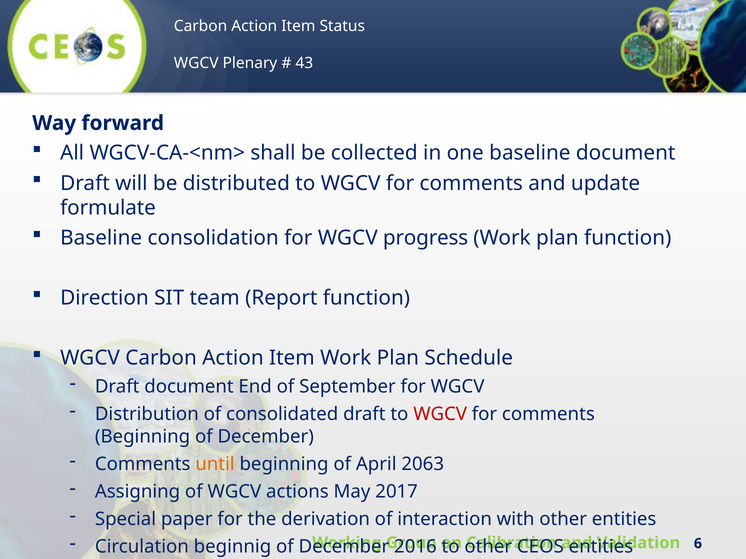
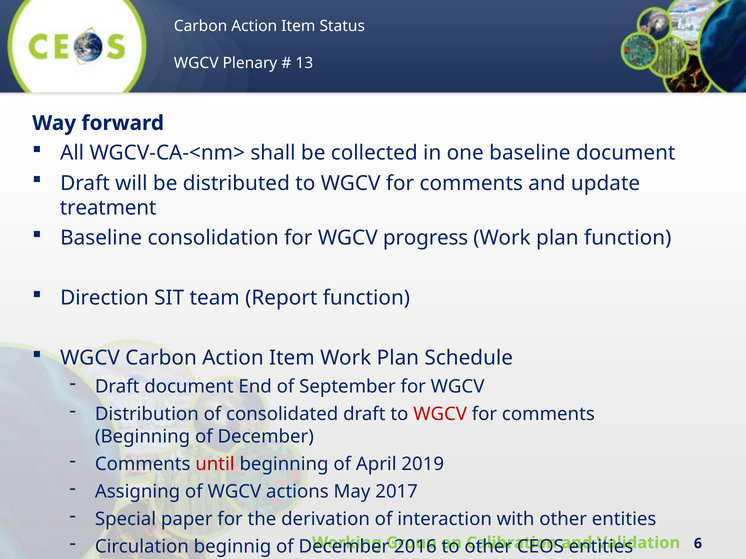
43: 43 -> 13 (304, 63)
formulate: formulate -> treatment (108, 208)
until colour: orange -> red (215, 465)
2063: 2063 -> 2019 (423, 465)
